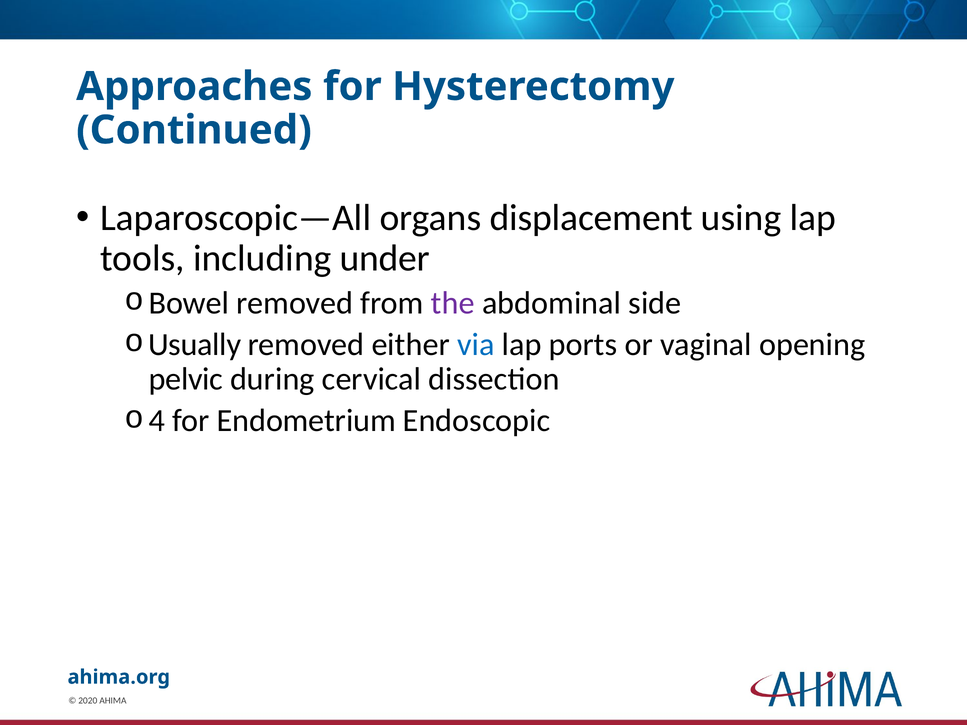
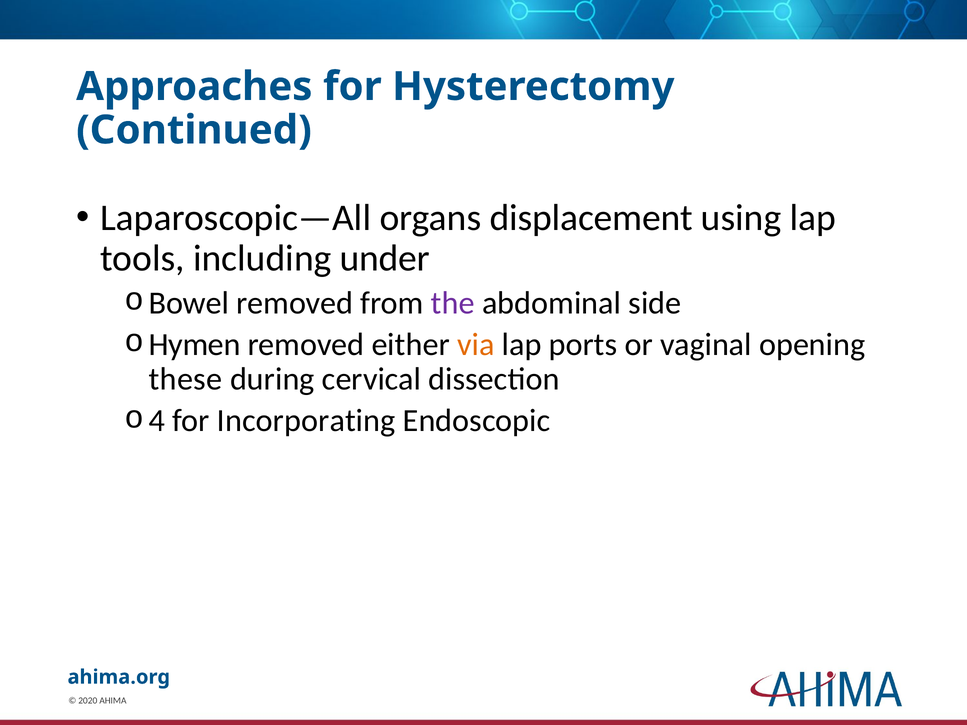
Usually: Usually -> Hymen (195, 345)
via colour: blue -> orange (476, 345)
pelvic: pelvic -> these (186, 379)
Endometrium: Endometrium -> Incorporating (306, 421)
